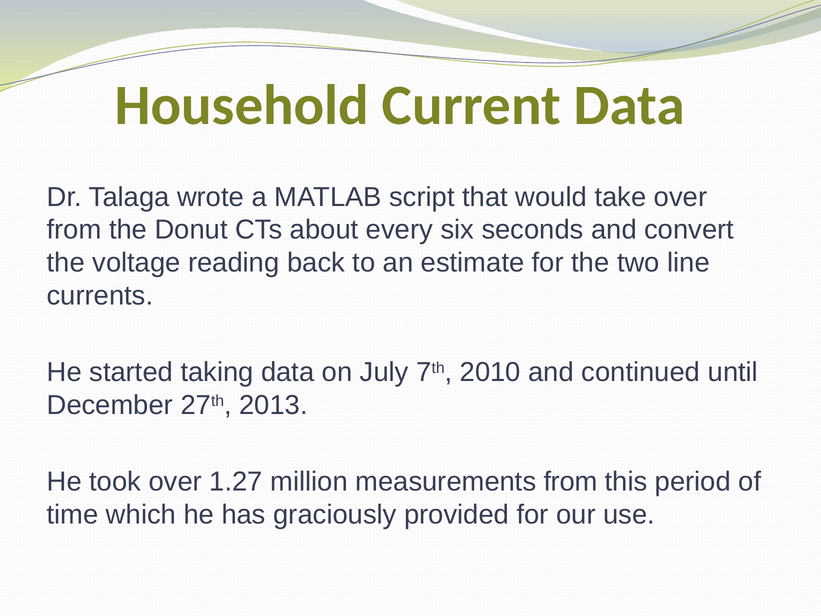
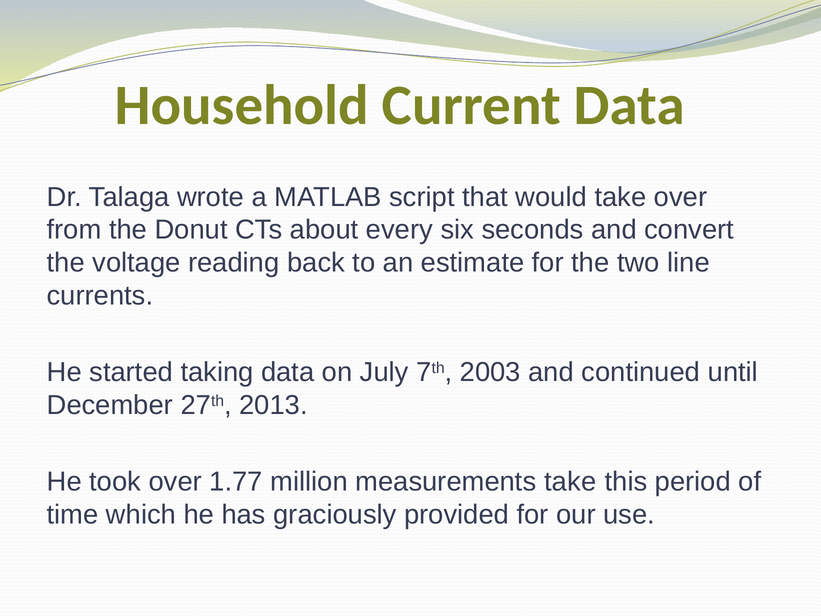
2010: 2010 -> 2003 (490, 372)
1.27: 1.27 -> 1.77 (236, 482)
measurements from: from -> take (570, 482)
